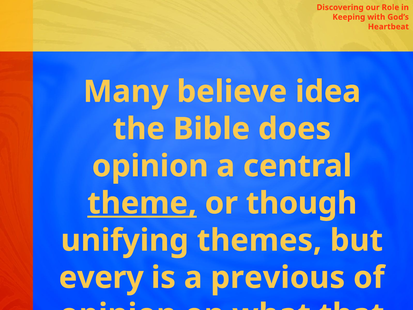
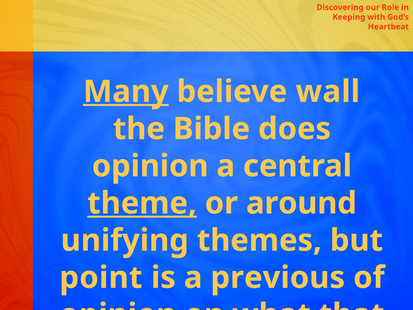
Many underline: none -> present (126, 92)
idea: idea -> wall (328, 92)
though: though -> around (301, 203)
every: every -> point (101, 277)
